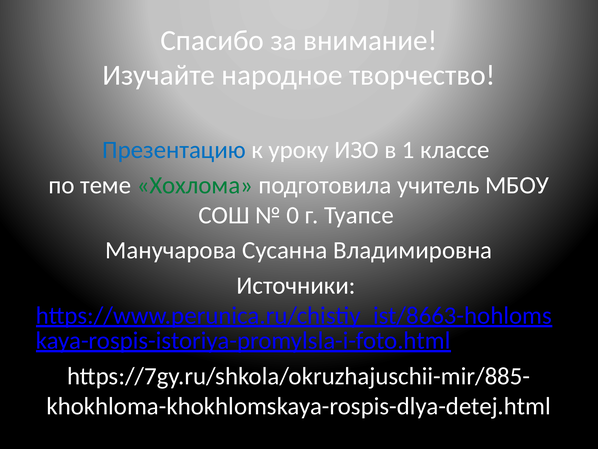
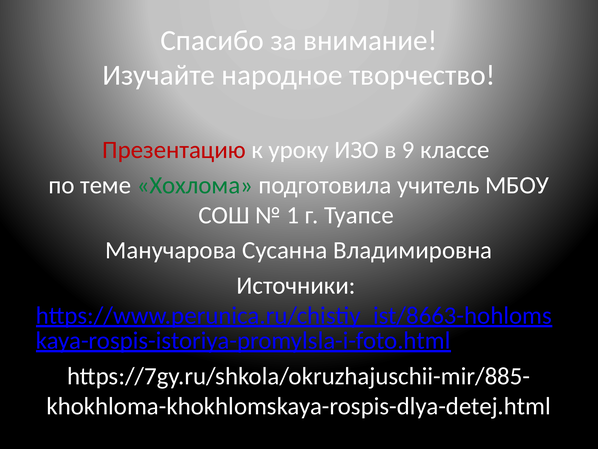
Презентацию colour: blue -> red (174, 150)
1: 1 -> 9 (408, 150)
0: 0 -> 1 (293, 215)
